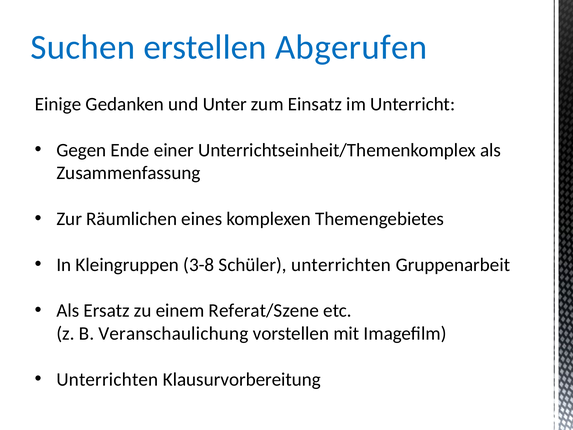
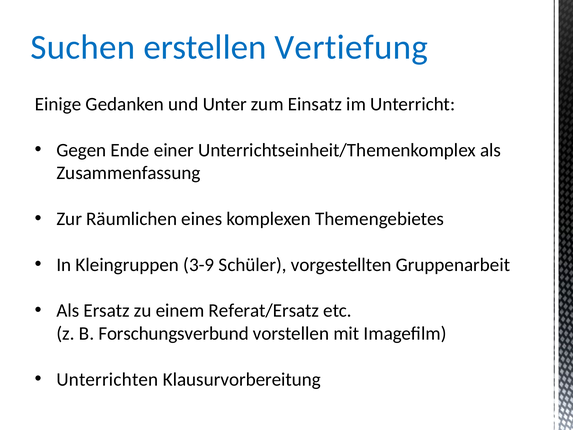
Abgerufen: Abgerufen -> Vertiefung (351, 47)
3-8: 3-8 -> 3-9 (199, 265)
Schüler unterrichten: unterrichten -> vorgestellten (341, 265)
Referat/Szene: Referat/Szene -> Referat/Ersatz (264, 310)
Veranschaulichung: Veranschaulichung -> Forschungsverbund (174, 333)
